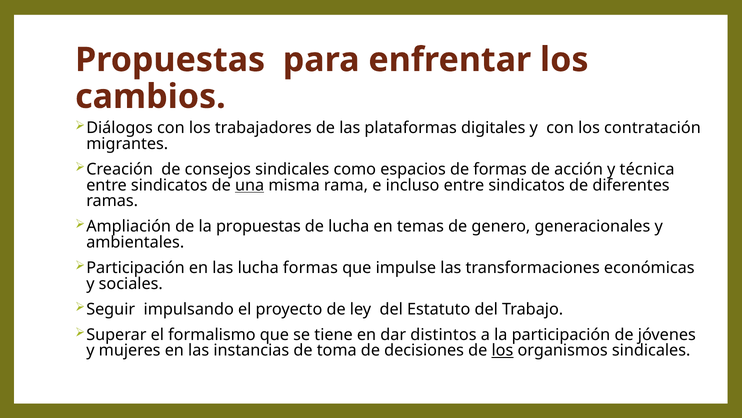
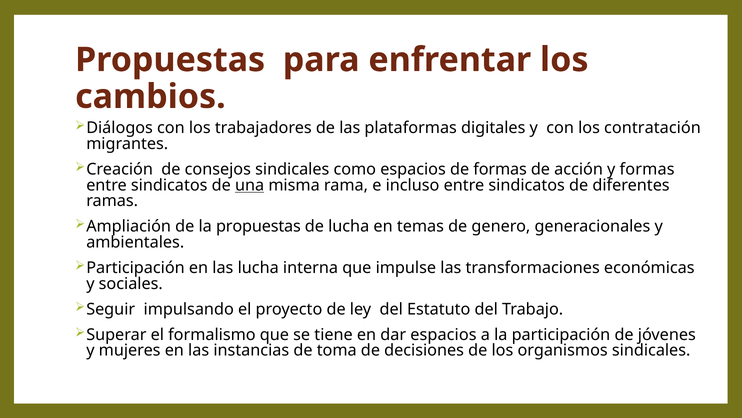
y técnica: técnica -> formas (647, 169)
lucha formas: formas -> interna (311, 268)
dar distintos: distintos -> espacios (443, 334)
los underline: present -> none (502, 350)
